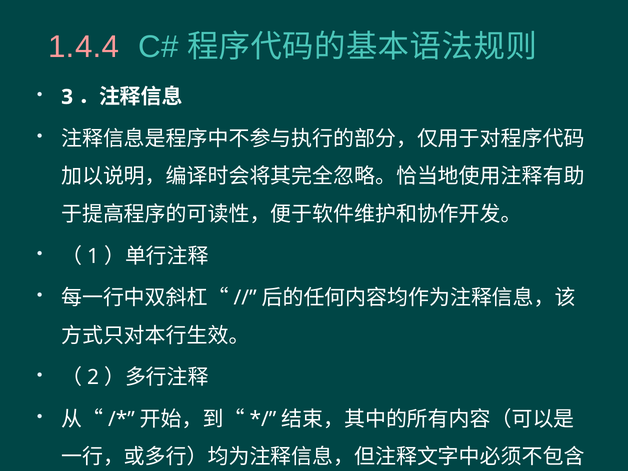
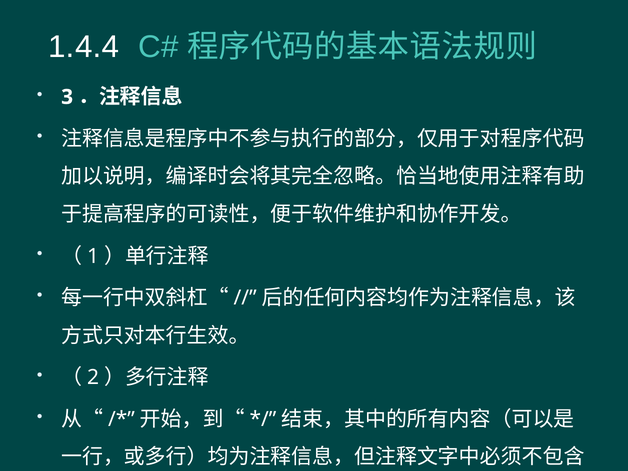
1.4.4 colour: pink -> white (84, 47)
